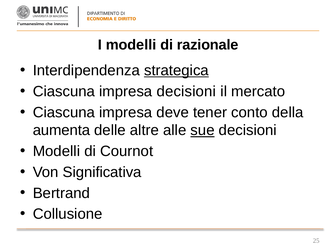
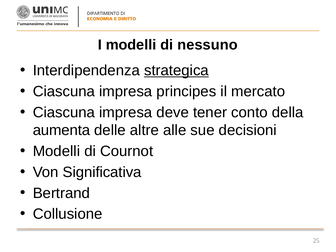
razionale: razionale -> nessuno (208, 45)
impresa decisioni: decisioni -> principes (186, 91)
sue underline: present -> none (203, 130)
